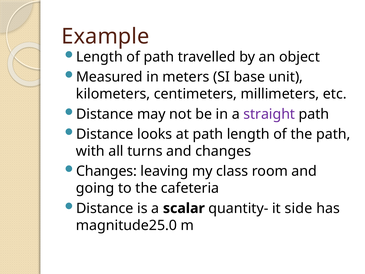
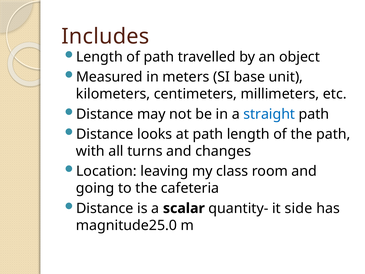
Example: Example -> Includes (105, 37)
straight colour: purple -> blue (269, 114)
Changes: Changes -> Location (106, 171)
